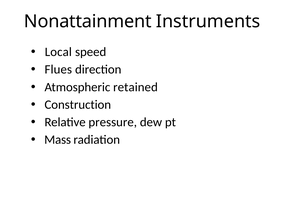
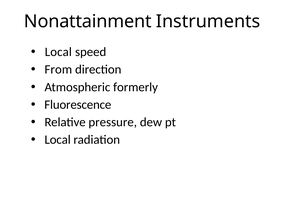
Flues: Flues -> From (58, 70)
retained: retained -> formerly (136, 87)
Construction: Construction -> Fluorescence (78, 105)
Mass: Mass -> Local (58, 140)
